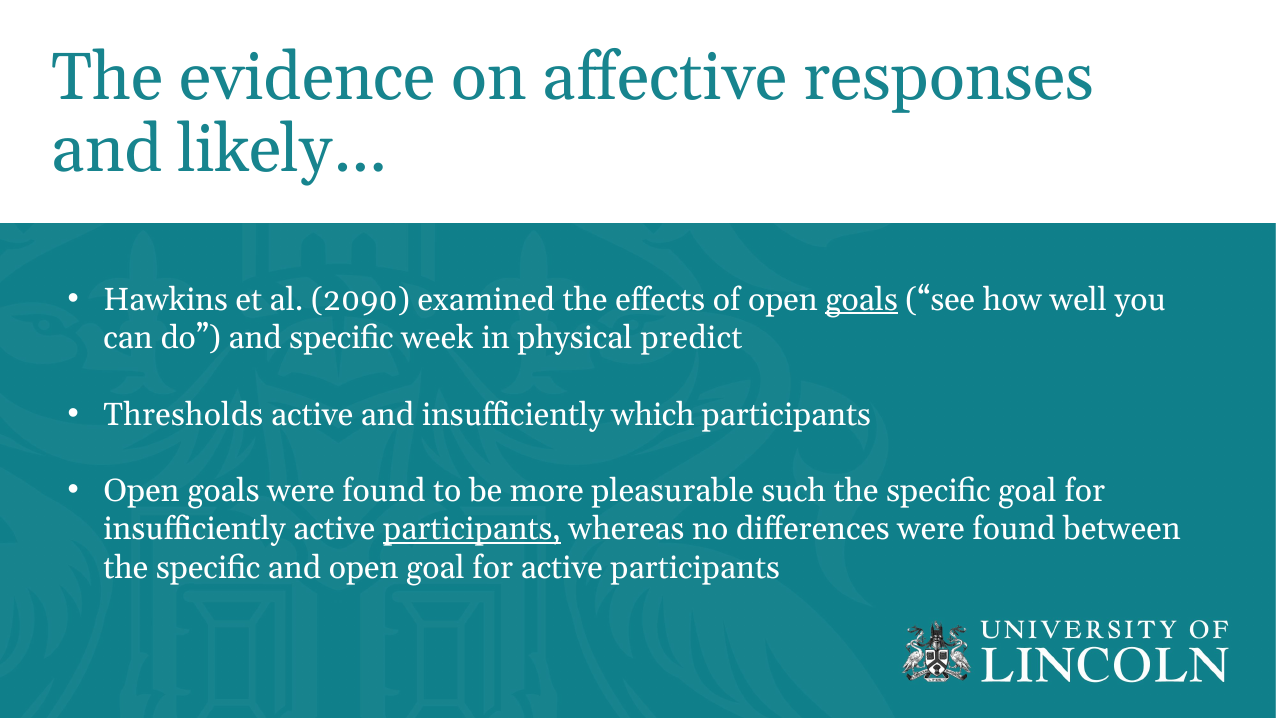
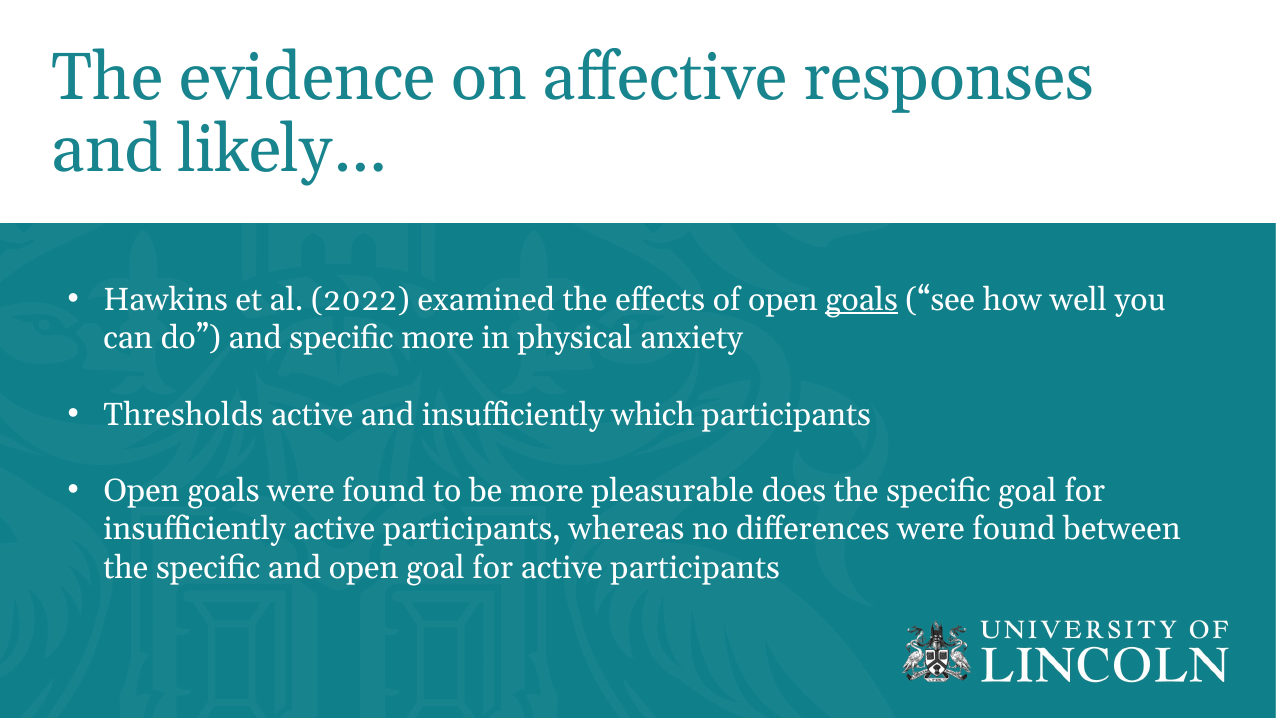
2090: 2090 -> 2022 (360, 300)
specific week: week -> more (438, 338)
predict: predict -> anxiety (692, 338)
such: such -> does (794, 491)
participants underline: present -> none (472, 529)
